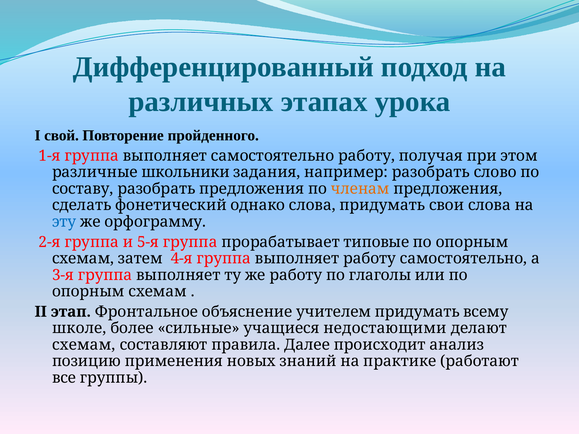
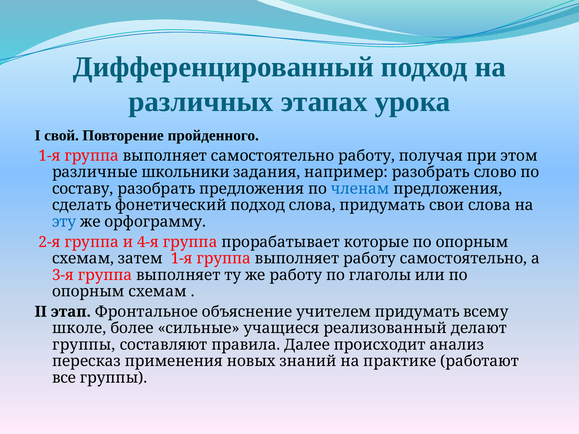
членам colour: orange -> blue (360, 189)
фонетический однако: однако -> подход (258, 205)
5-я: 5-я -> 4-я (148, 242)
типовые: типовые -> которые (376, 242)
затем 4-я: 4-я -> 1-я (182, 259)
недостающими: недостающими -> реализованный (385, 328)
схемам: схемам -> группы (84, 345)
позицию: позицию -> пересказ (86, 361)
